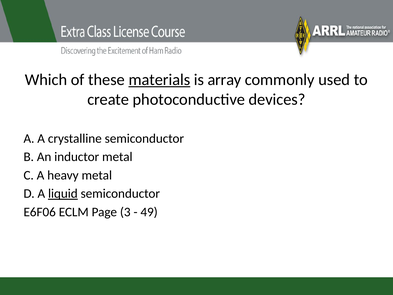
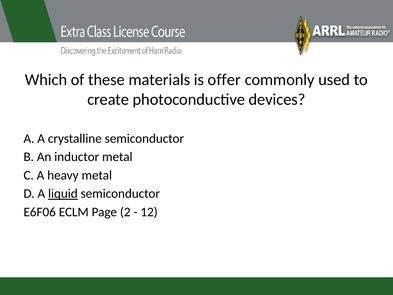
materials underline: present -> none (159, 80)
array: array -> offer (224, 80)
3: 3 -> 2 (125, 212)
49: 49 -> 12 (149, 212)
